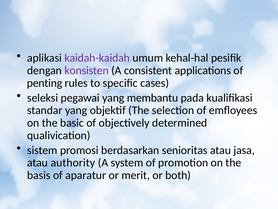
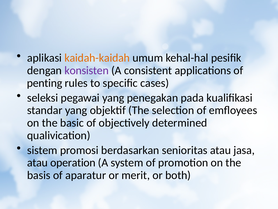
kaidah-kaidah colour: purple -> orange (97, 58)
membantu: membantu -> penegakan (153, 98)
authority: authority -> operation (73, 162)
